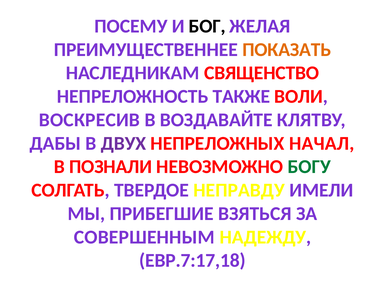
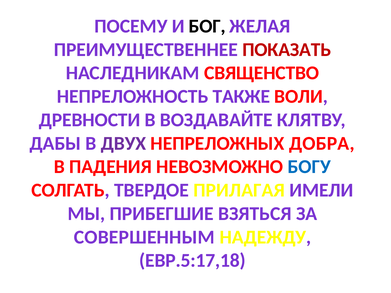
ПОКАЗАТЬ colour: orange -> red (287, 50)
ВОСКРЕСИВ: ВОСКРЕСИВ -> ДРЕВНОСТИ (90, 120)
НАЧАЛ: НАЧАЛ -> ДОБРА (322, 143)
ПОЗНАЛИ: ПОЗНАЛИ -> ПАДЕНИЯ (111, 167)
БОГУ colour: green -> blue (309, 167)
НЕПРАВДУ: НЕПРАВДУ -> ПРИЛАГАЯ (239, 190)
ЕВР.7:17,18: ЕВР.7:17,18 -> ЕВР.5:17,18 (192, 261)
